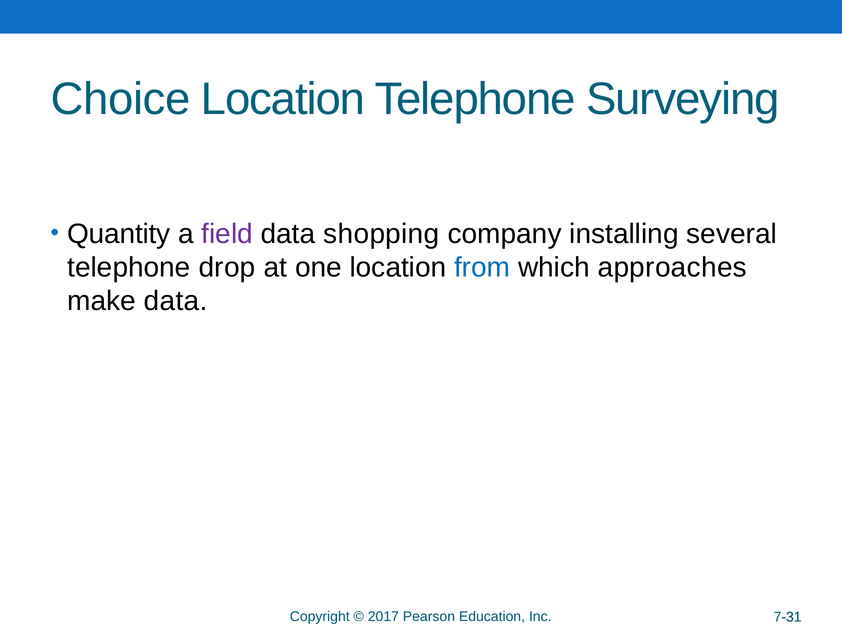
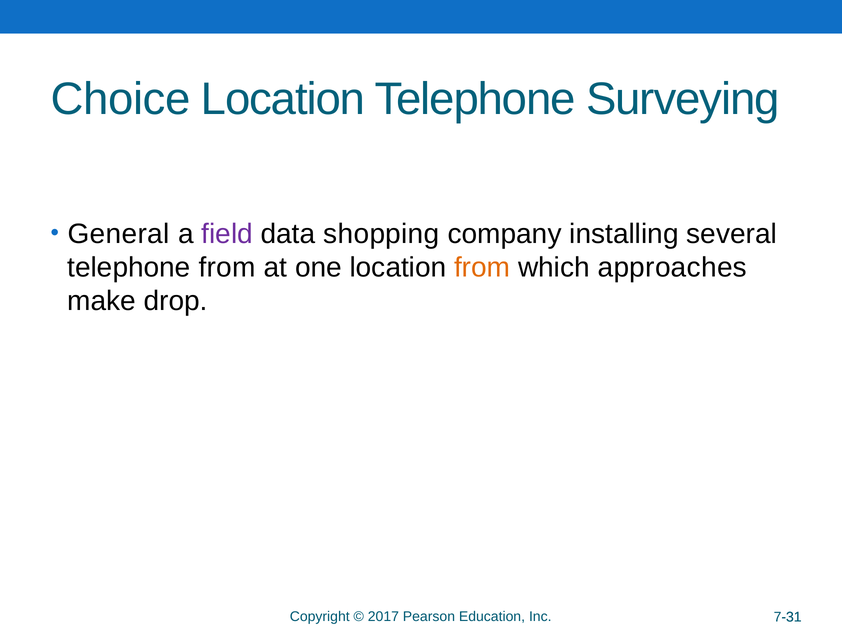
Quantity: Quantity -> General (119, 234)
telephone drop: drop -> from (227, 268)
from colour: blue -> orange (482, 268)
make data: data -> drop (176, 301)
